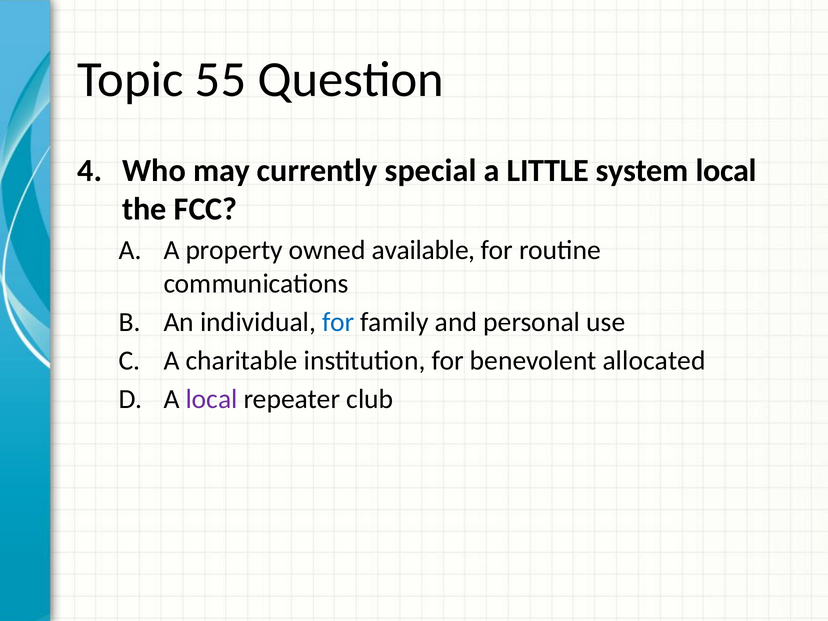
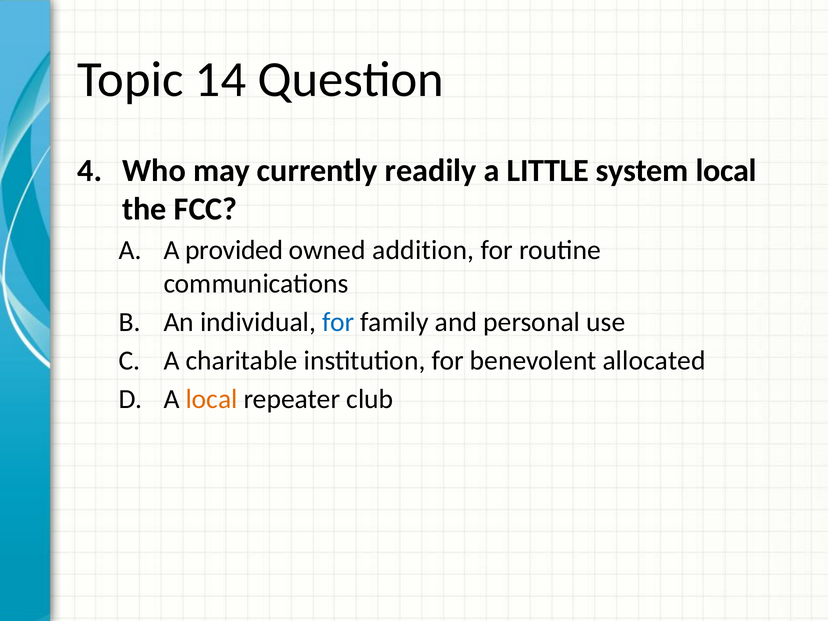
55: 55 -> 14 (221, 80)
special: special -> readily (431, 171)
property: property -> provided (234, 250)
available: available -> addition (423, 250)
local colour: purple -> orange (212, 399)
